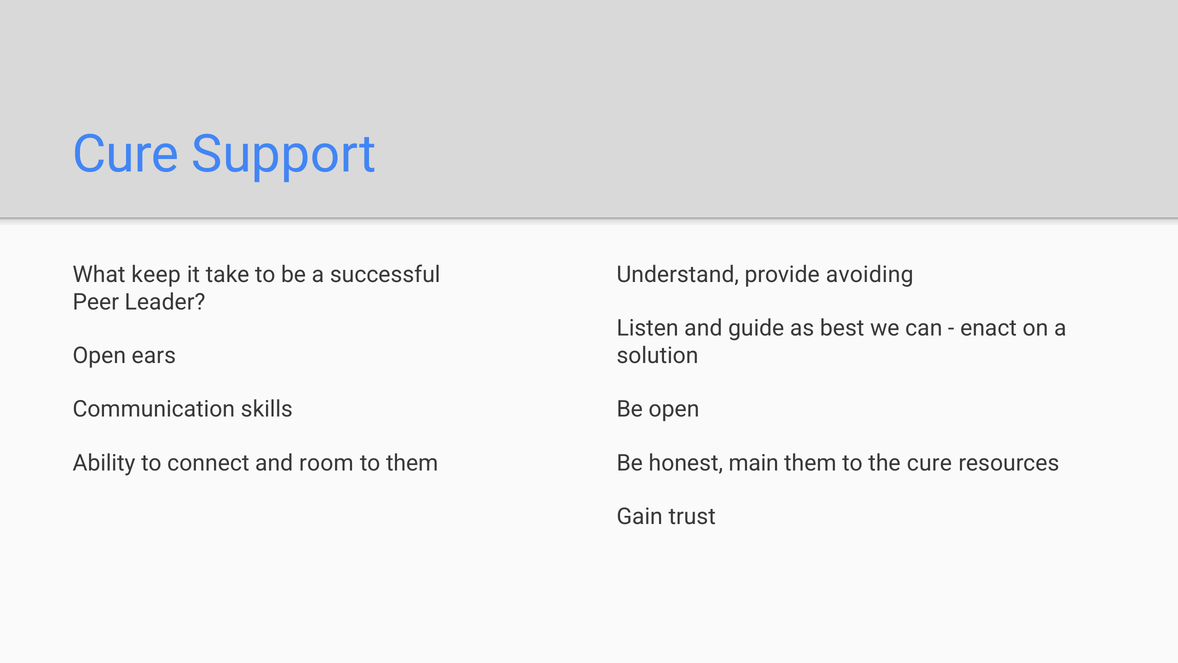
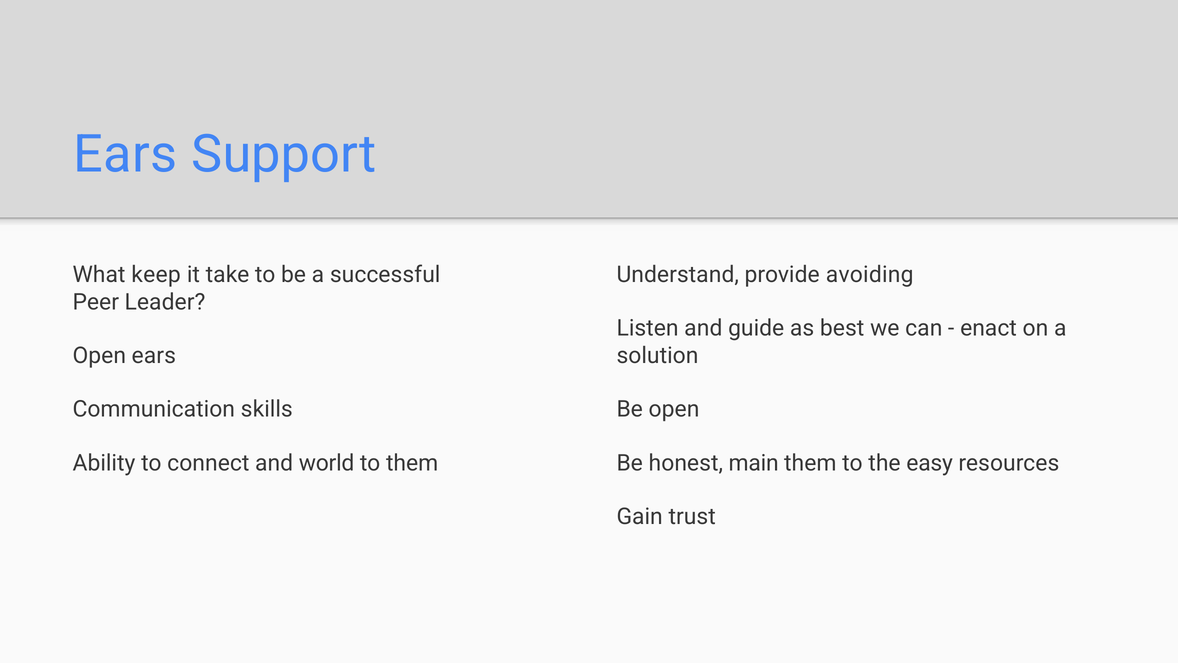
Cure: Cure -> Ears (125, 155)
room: room -> world (327, 463)
the cure: cure -> easy (930, 463)
